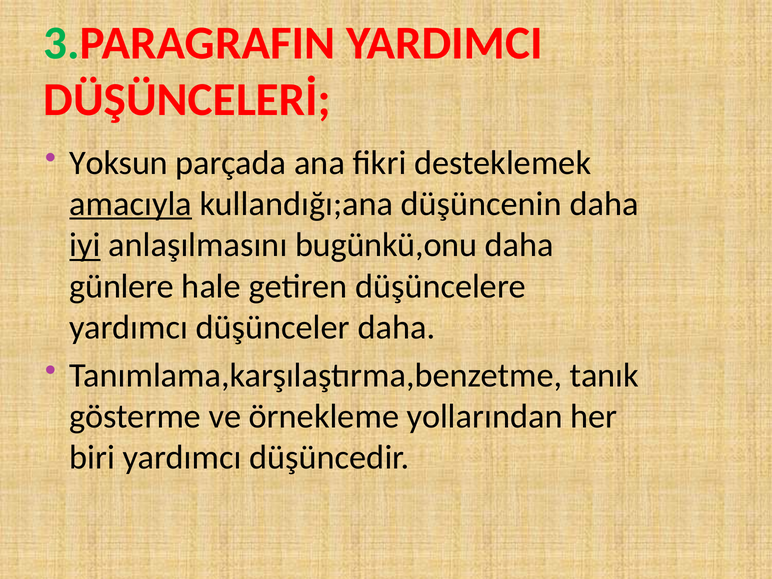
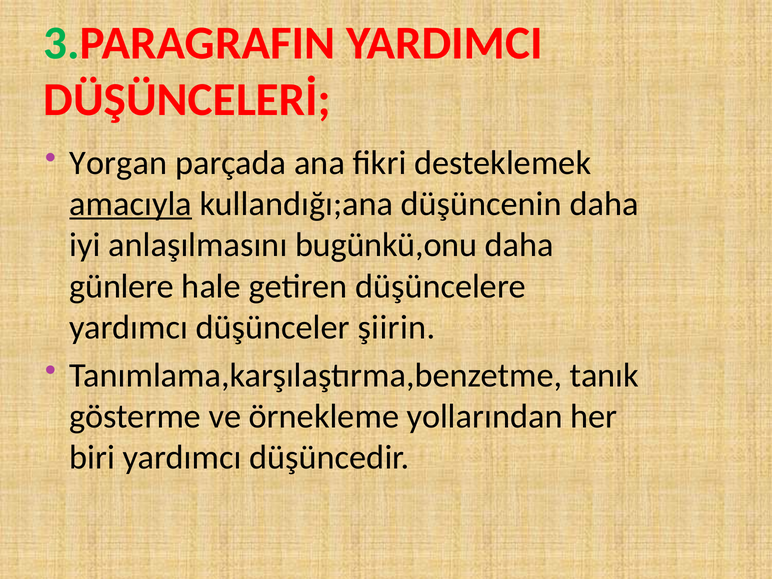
Yoksun: Yoksun -> Yorgan (118, 163)
iyi underline: present -> none (85, 245)
düşünceler daha: daha -> şiirin (396, 328)
